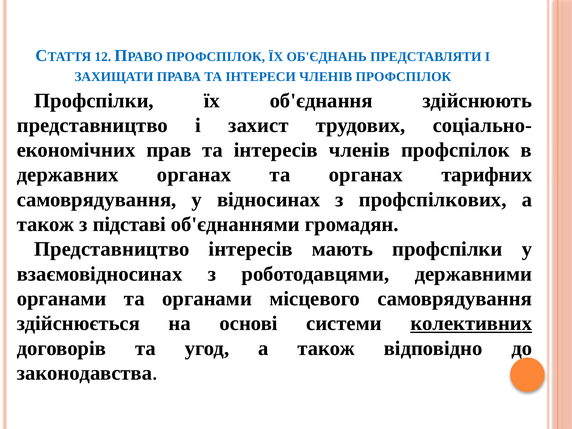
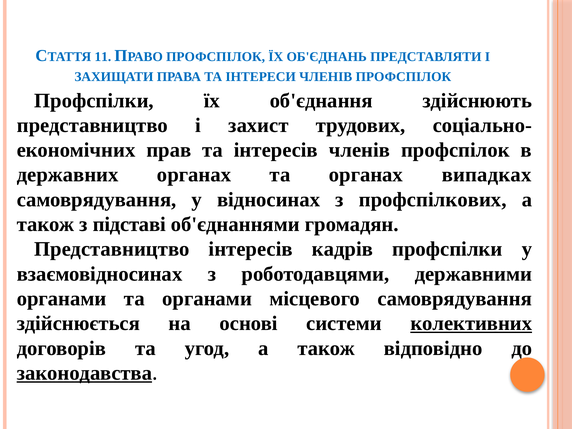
12: 12 -> 11 (103, 57)
тарифних: тарифних -> випадках (487, 175)
мають: мають -> кадрів (342, 249)
законодавства underline: none -> present (84, 373)
